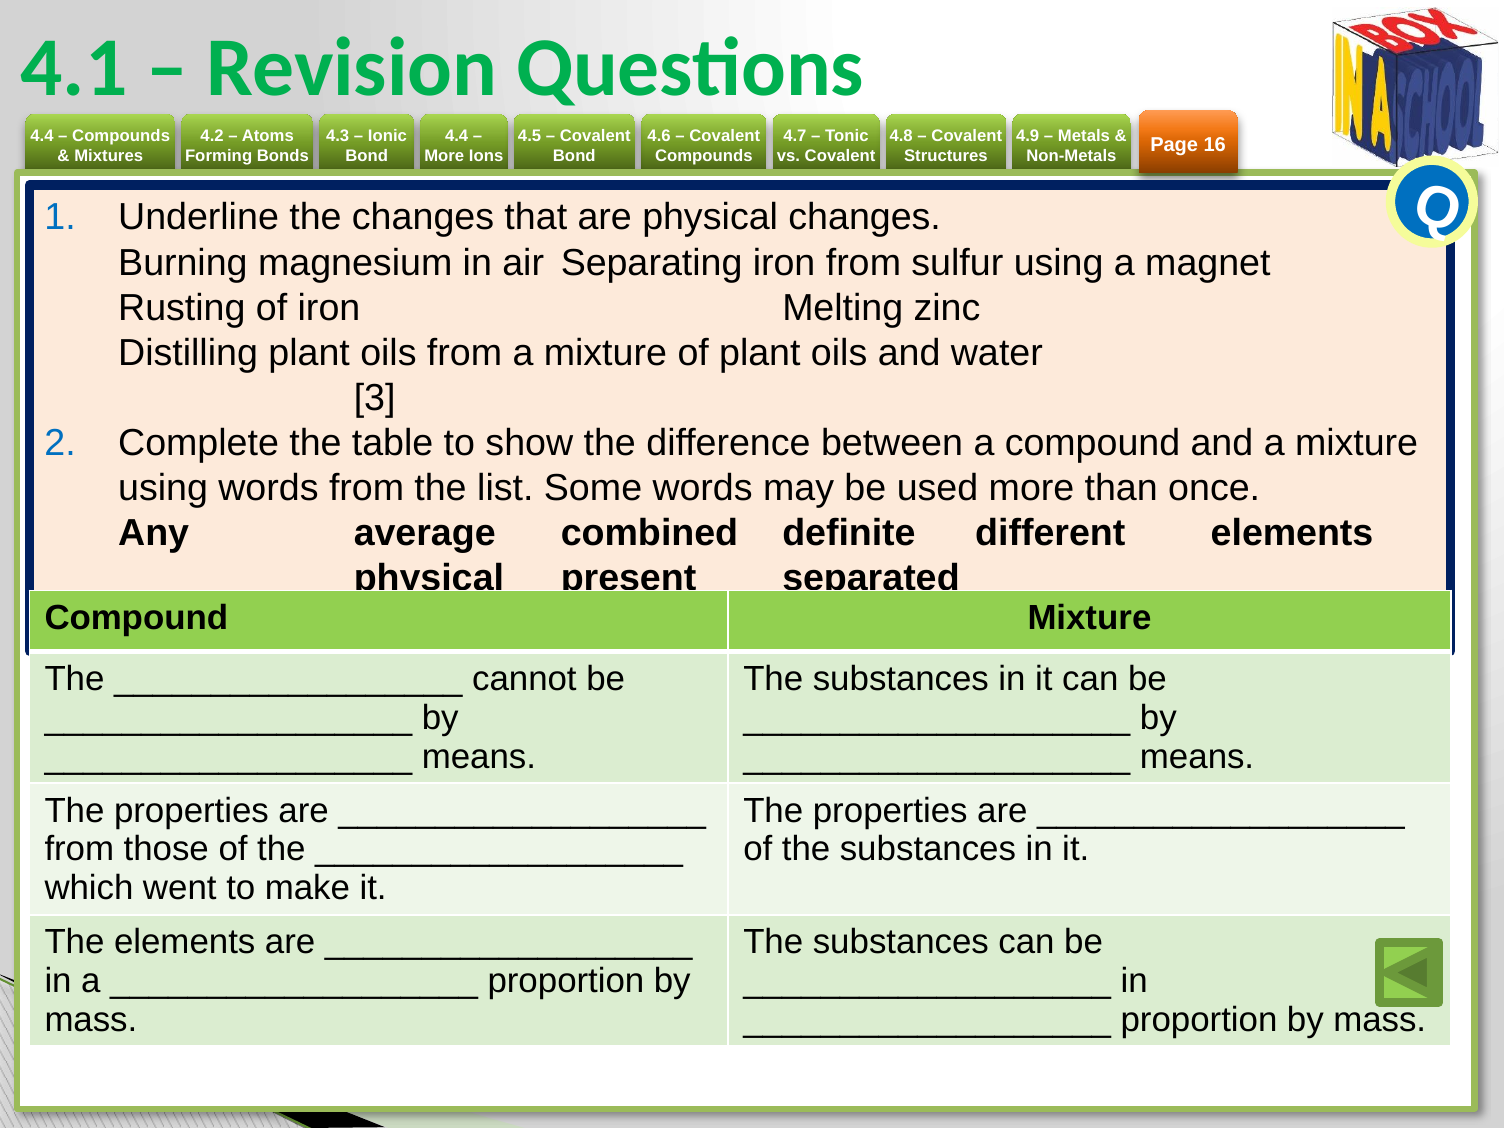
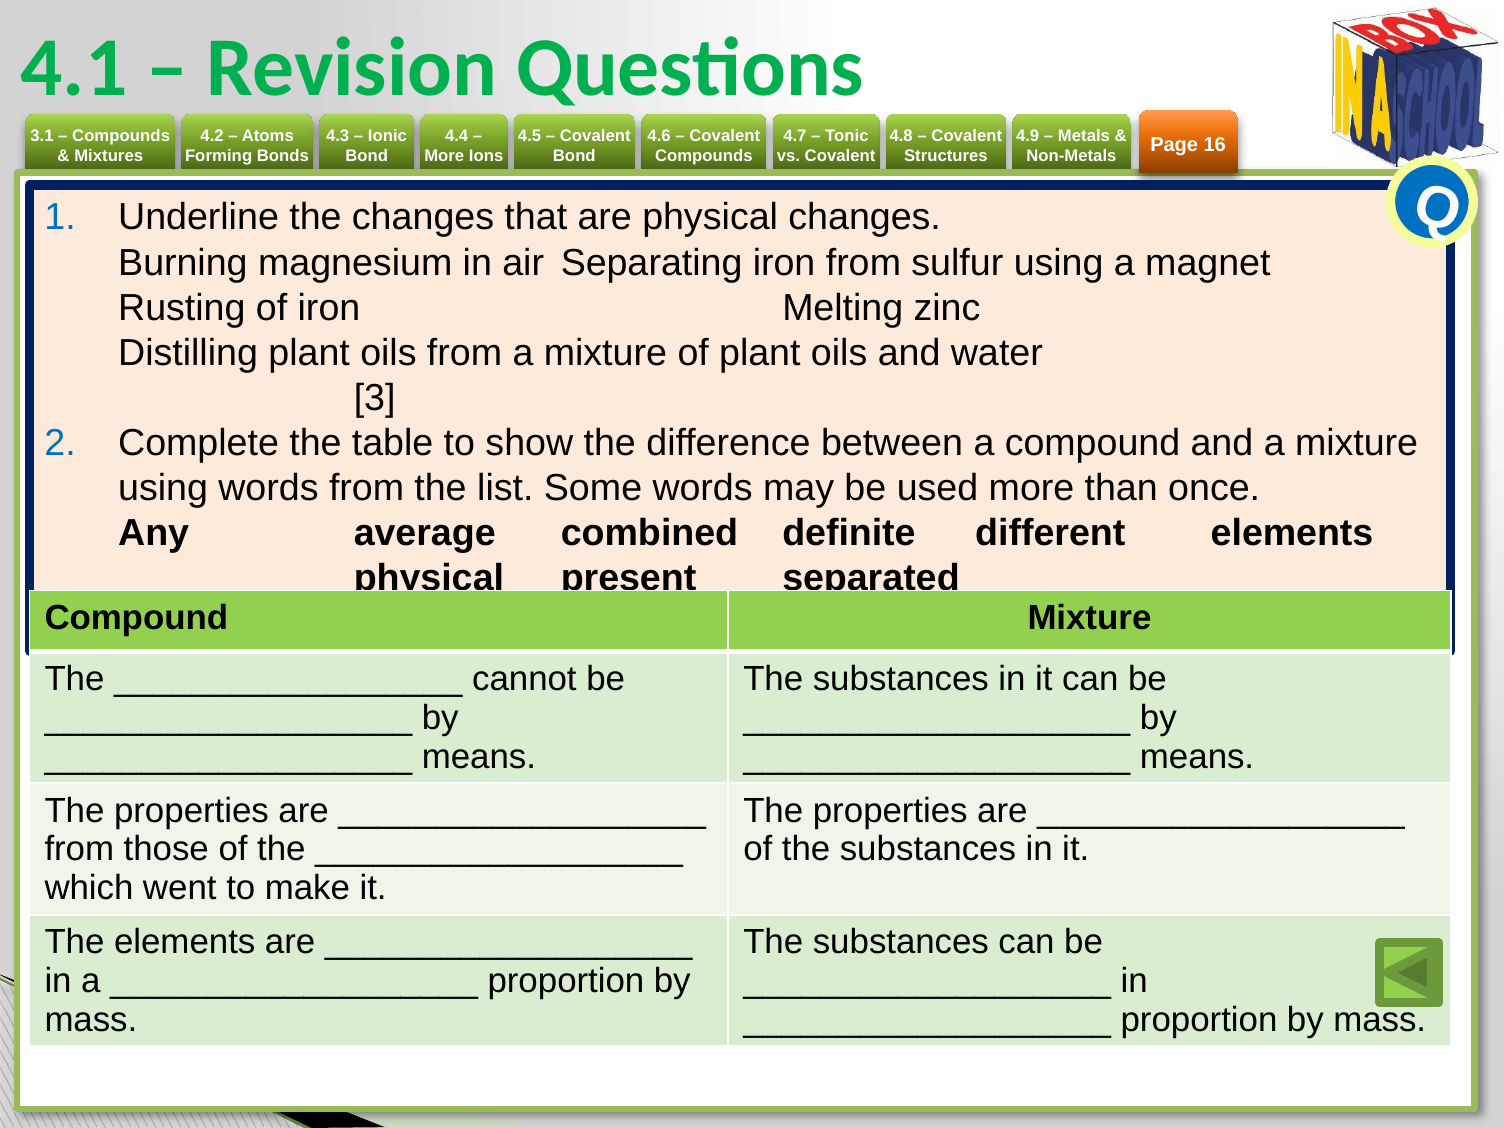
4.4: 4.4 -> 3.1 (42, 136)
